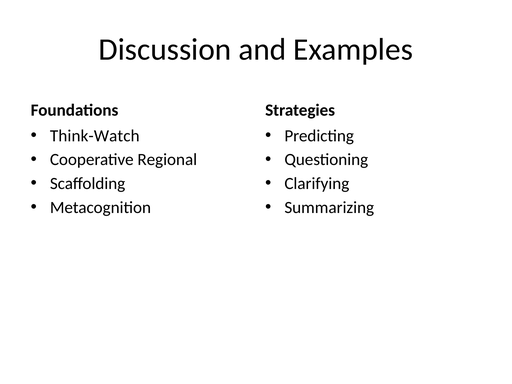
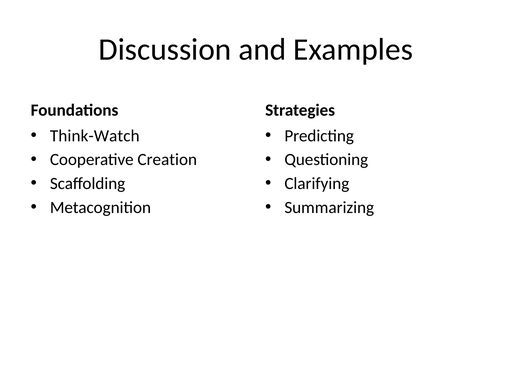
Regional: Regional -> Creation (167, 160)
